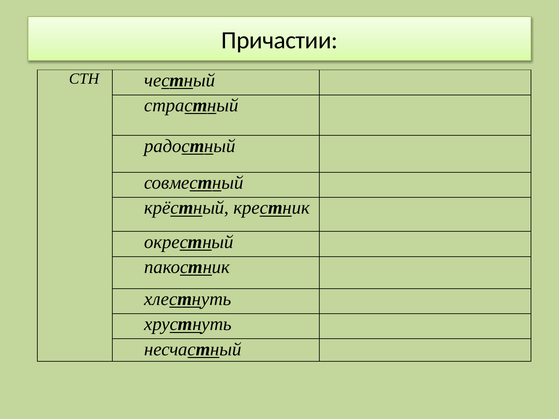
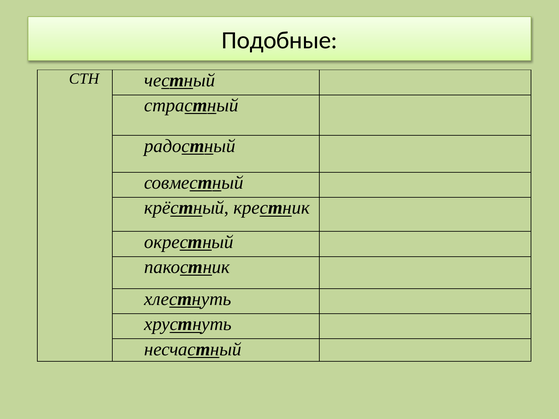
Причастии: Причастии -> Подобные (280, 40)
